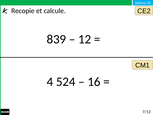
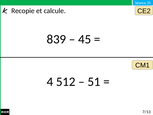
12: 12 -> 45 (85, 39)
524: 524 -> 512 (66, 82)
16: 16 -> 51 (94, 82)
